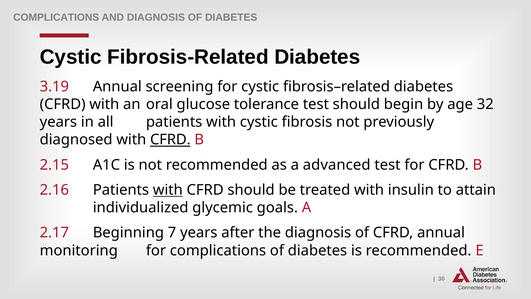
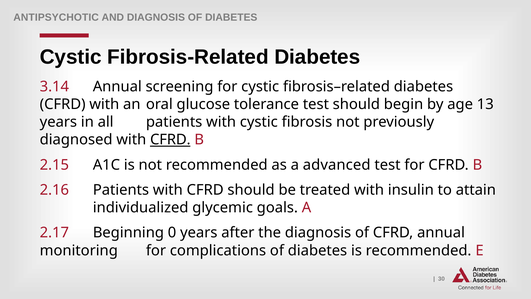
COMPLICATIONS: COMPLICATIONS -> ANTIPSYCHOTIC (56, 18)
3.19: 3.19 -> 3.14 (54, 86)
32: 32 -> 13 (485, 104)
with underline: present -> none (168, 190)
7: 7 -> 0 (172, 233)
